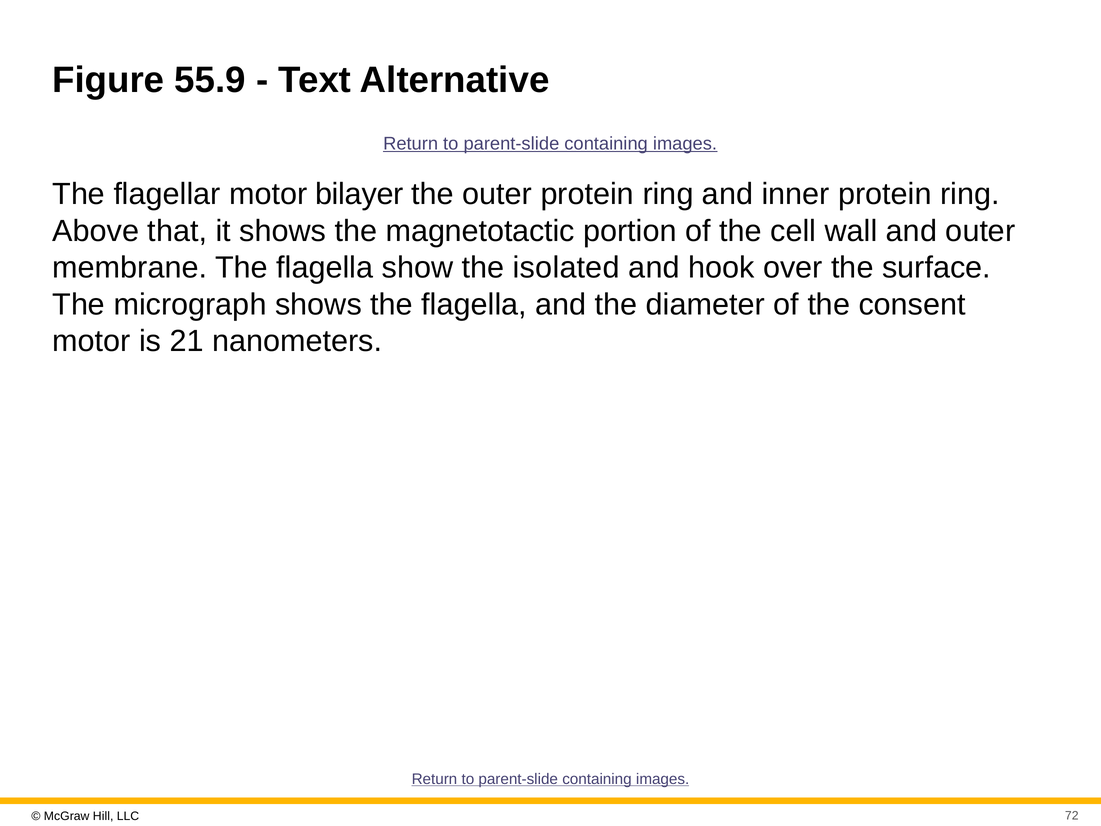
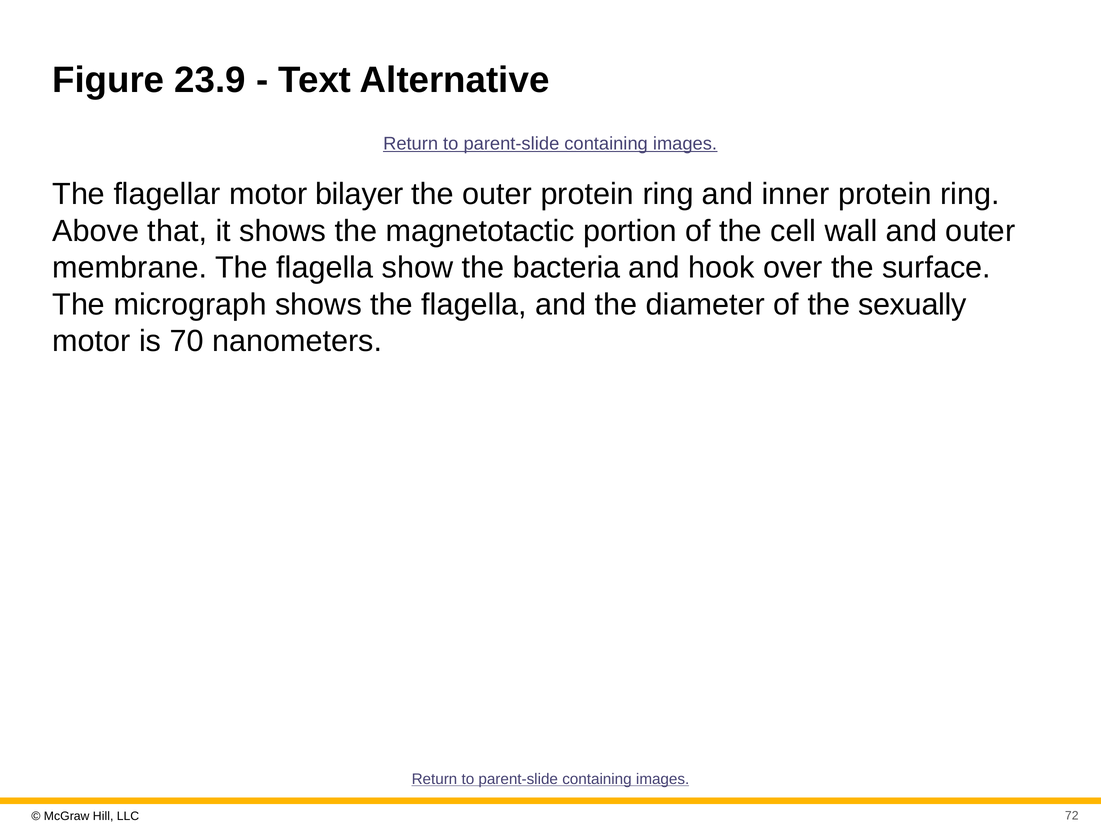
55.9: 55.9 -> 23.9 (210, 80)
isolated: isolated -> bacteria (566, 268)
consent: consent -> sexually (912, 304)
21: 21 -> 70 (187, 341)
